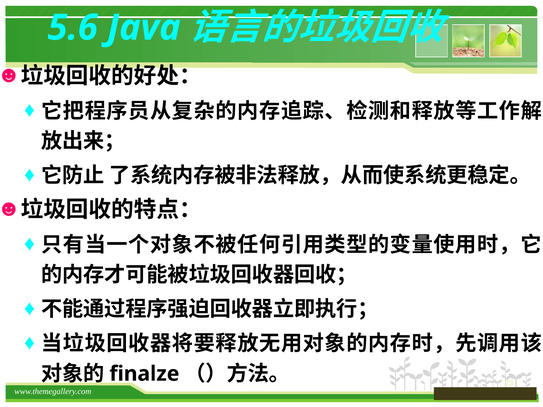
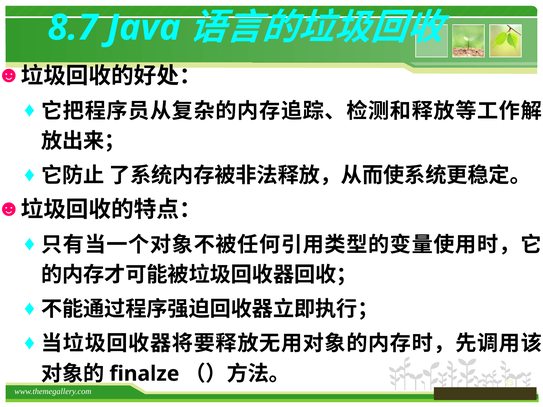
5.6: 5.6 -> 8.7 (73, 28)
